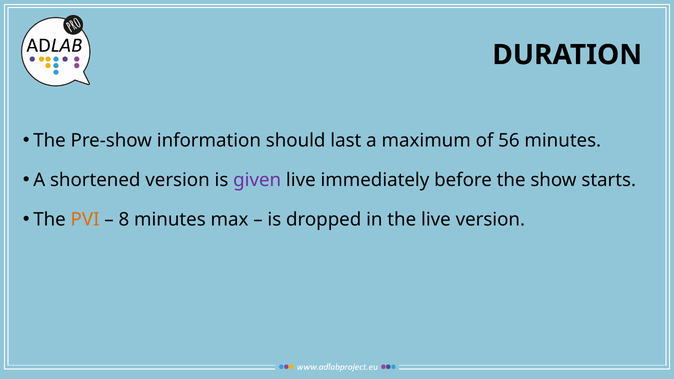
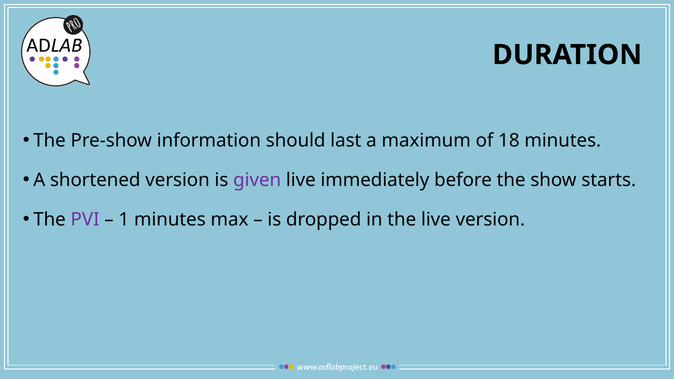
56: 56 -> 18 (509, 141)
PVI colour: orange -> purple (85, 220)
8: 8 -> 1 (124, 220)
